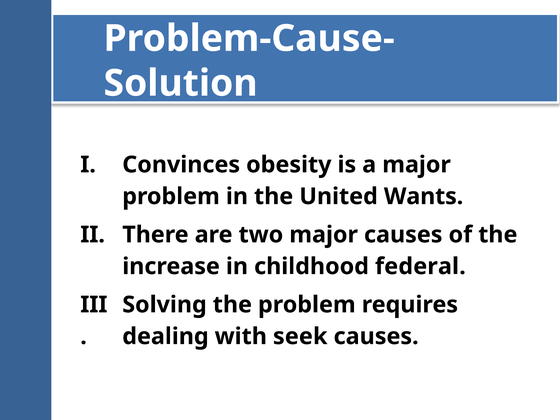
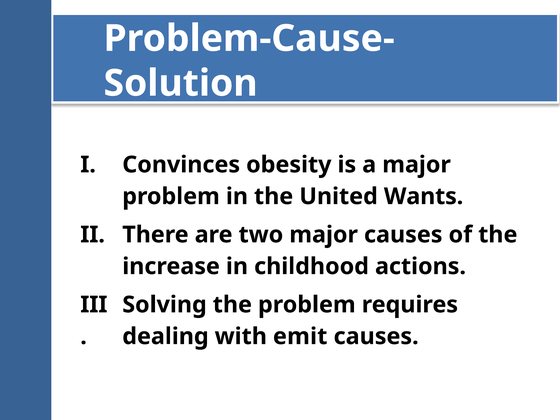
federal: federal -> actions (420, 266)
seek: seek -> emit (300, 336)
